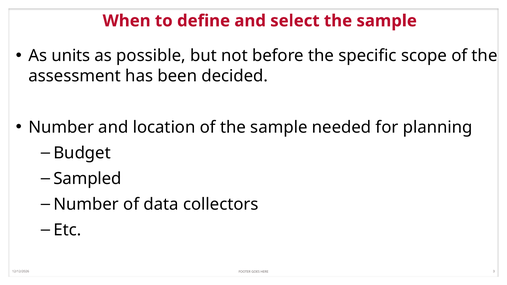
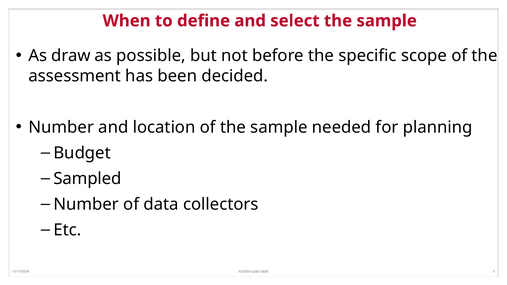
units: units -> draw (71, 56)
